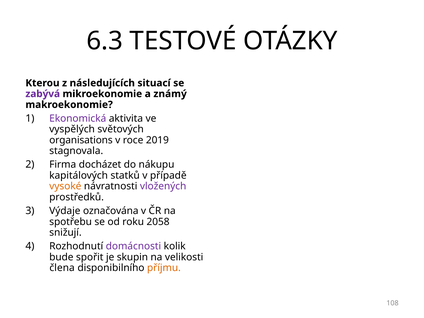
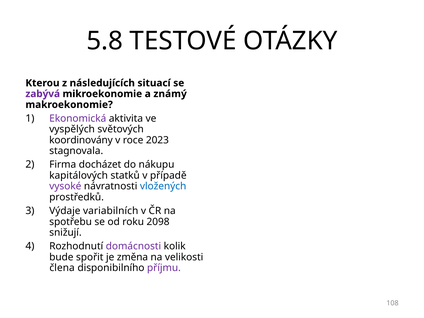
6.3: 6.3 -> 5.8 (105, 41)
organisations: organisations -> koordinovány (81, 140)
2019: 2019 -> 2023 (157, 140)
vysoké colour: orange -> purple (65, 186)
vložených colour: purple -> blue (163, 186)
označována: označována -> variabilních (111, 211)
2058: 2058 -> 2098 (158, 222)
skupin: skupin -> změna (132, 257)
příjmu colour: orange -> purple (164, 268)
